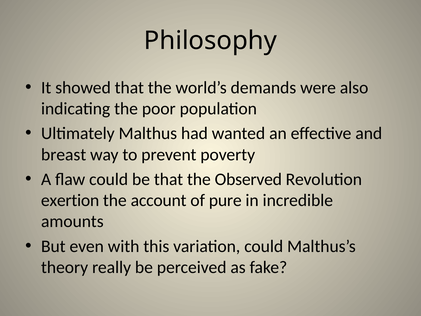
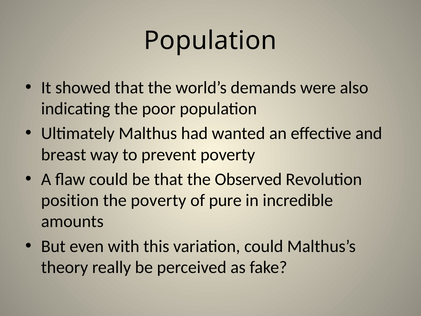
Philosophy: Philosophy -> Population (210, 41)
exertion: exertion -> position (70, 200)
the account: account -> poverty (158, 200)
